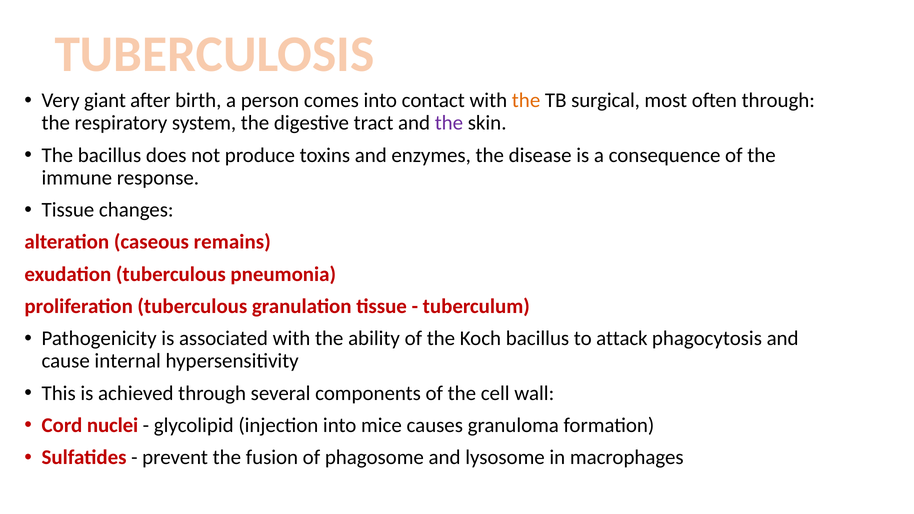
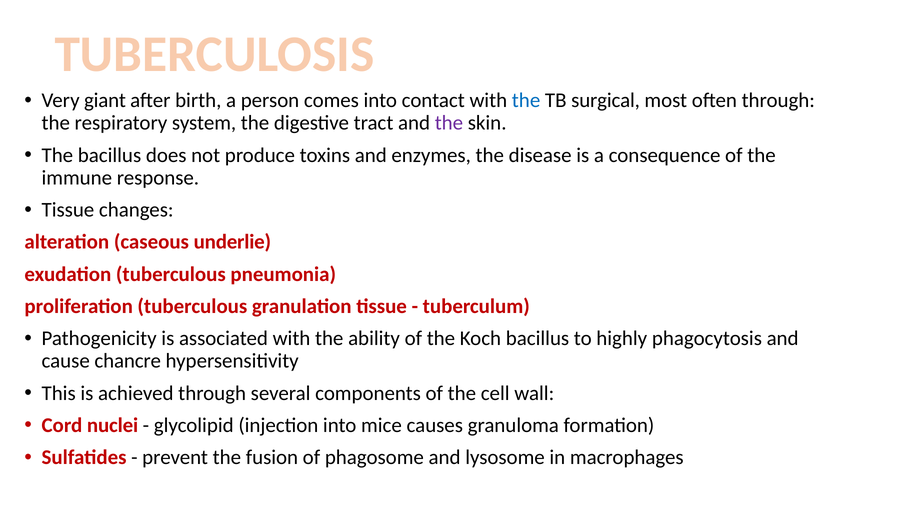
the colour: orange -> blue (526, 100)
remains: remains -> underlie (232, 242)
attack: attack -> highly (622, 339)
internal: internal -> chancre (128, 361)
